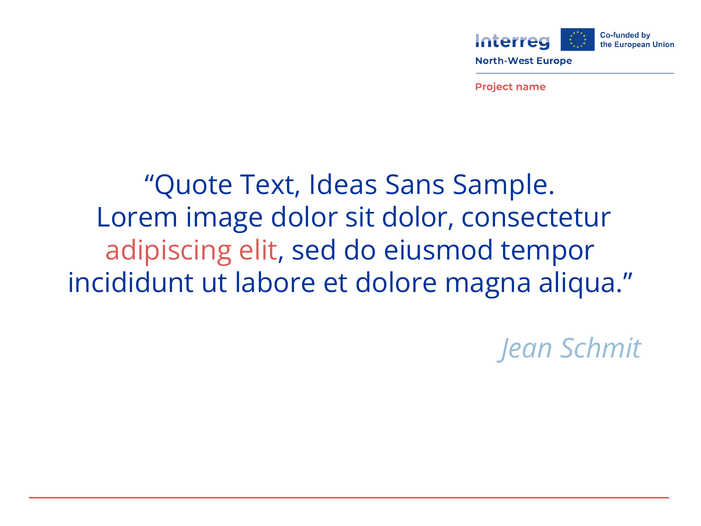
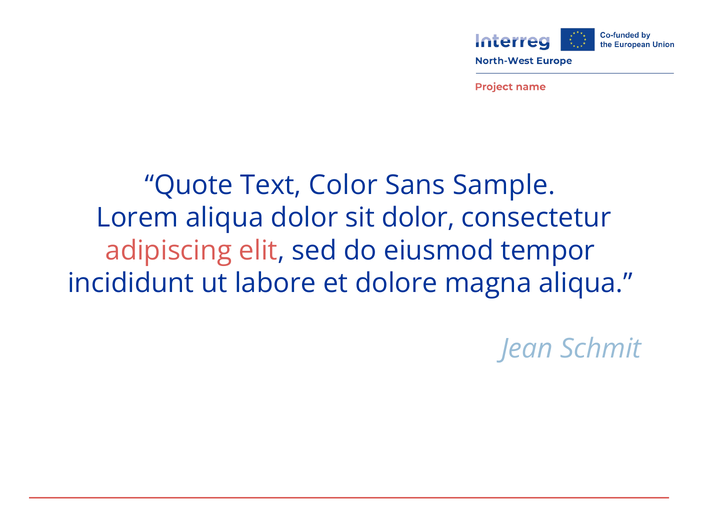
Ideas: Ideas -> Color (343, 185)
Lorem image: image -> aliqua (225, 218)
